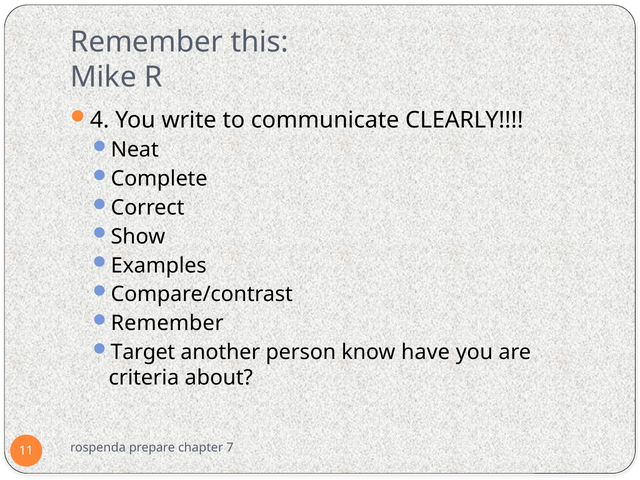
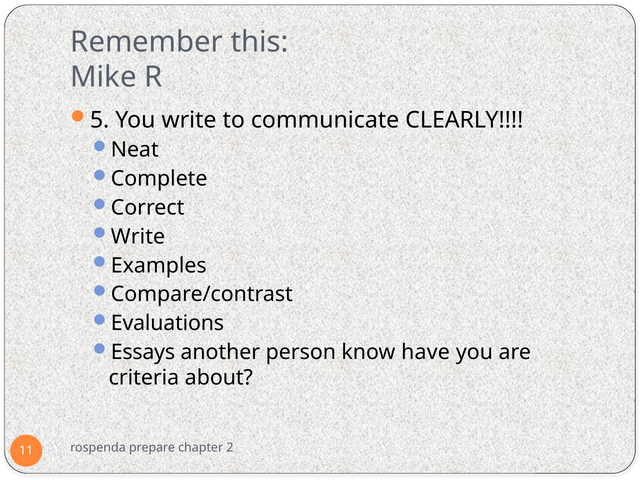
4: 4 -> 5 (100, 120)
Show: Show -> Write (138, 237)
Remember: Remember -> Evaluations (167, 323)
Target: Target -> Essays (143, 352)
7: 7 -> 2 (230, 448)
